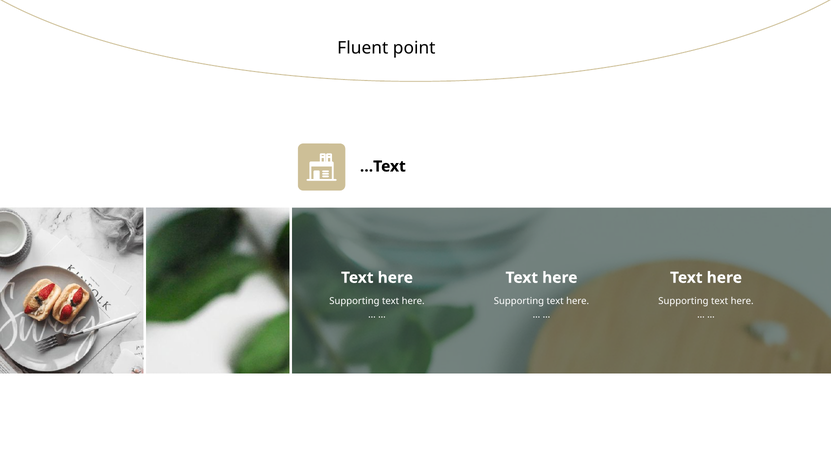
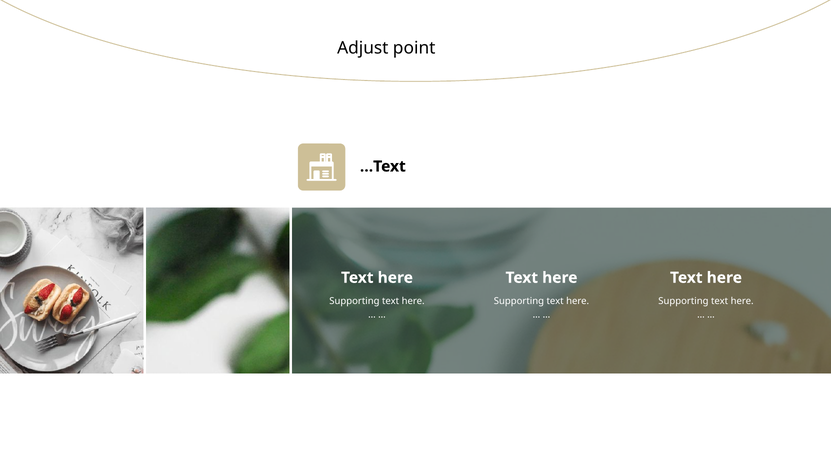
Fluent: Fluent -> Adjust (363, 48)
